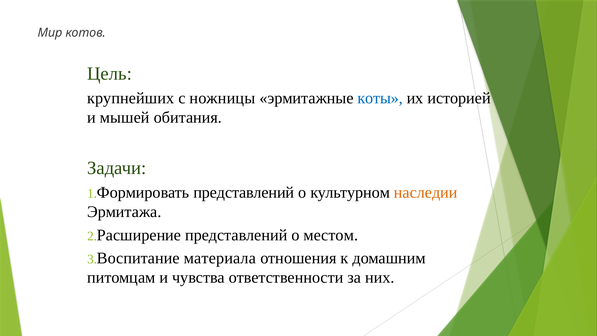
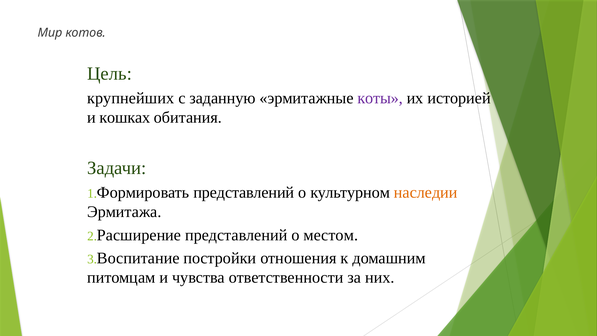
ножницы: ножницы -> заданную (223, 98)
коты colour: blue -> purple (380, 98)
мышей: мышей -> кошках (125, 118)
материала: материала -> постройки (220, 258)
